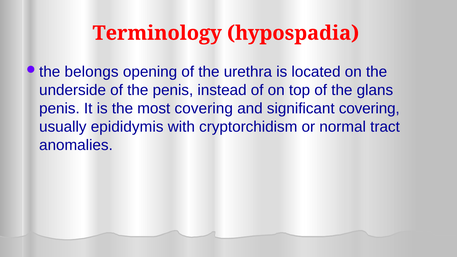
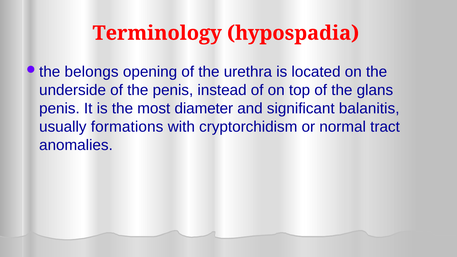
most covering: covering -> diameter (204, 108)
significant covering: covering -> balanitis (369, 108)
epididymis: epididymis -> formations (127, 127)
